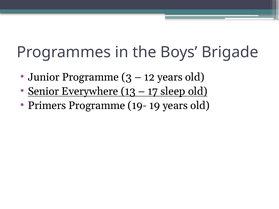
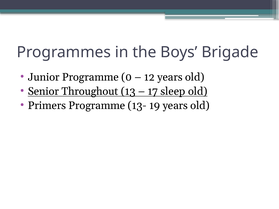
3: 3 -> 0 (127, 77)
Everywhere: Everywhere -> Throughout (90, 91)
19-: 19- -> 13- (137, 106)
